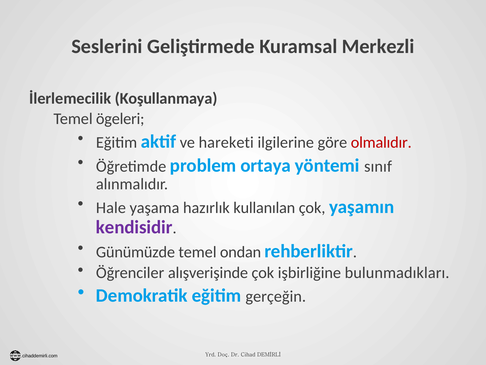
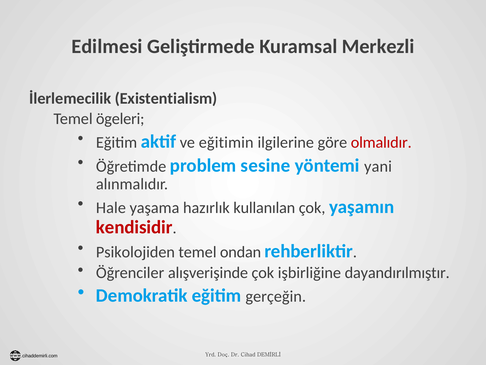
Seslerini: Seslerini -> Edilmesi (107, 46)
Koşullanmaya: Koşullanmaya -> Existentialism (166, 98)
hareketi: hareketi -> eğitimin (226, 142)
ortaya: ortaya -> sesine (266, 165)
sınıf: sınıf -> yani (378, 166)
kendisidir colour: purple -> red (134, 227)
Günümüzde: Günümüzde -> Psikolojiden (135, 252)
bulunmadıkları: bulunmadıkları -> dayandırılmıştır (397, 272)
